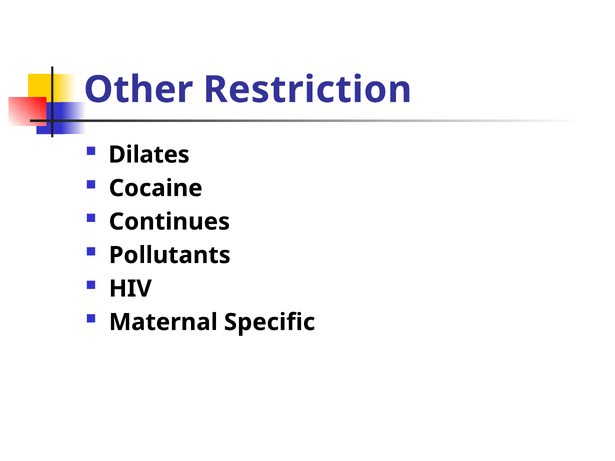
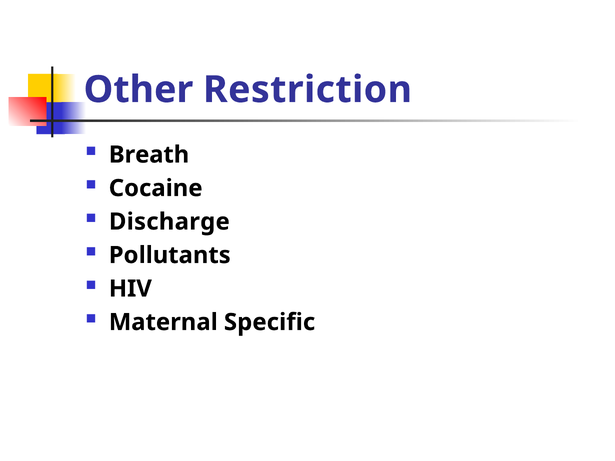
Dilates: Dilates -> Breath (149, 155)
Continues: Continues -> Discharge (169, 222)
